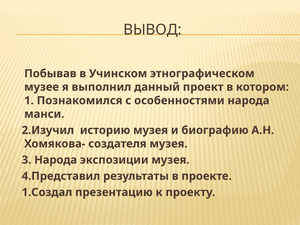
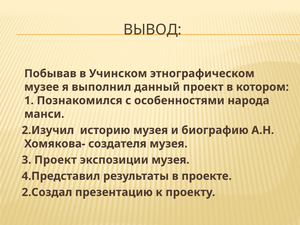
3 Народа: Народа -> Проект (56, 160)
1.Создал: 1.Создал -> 2.Создал (47, 192)
